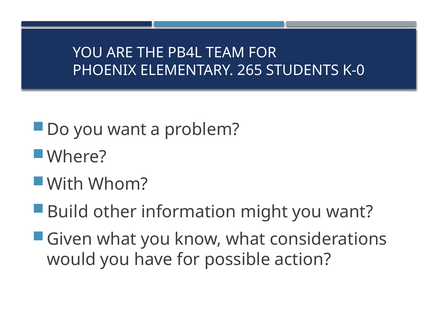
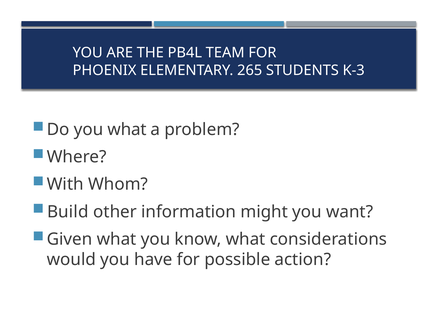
K-0: K-0 -> K-3 (354, 70)
Do you want: want -> what (127, 130)
